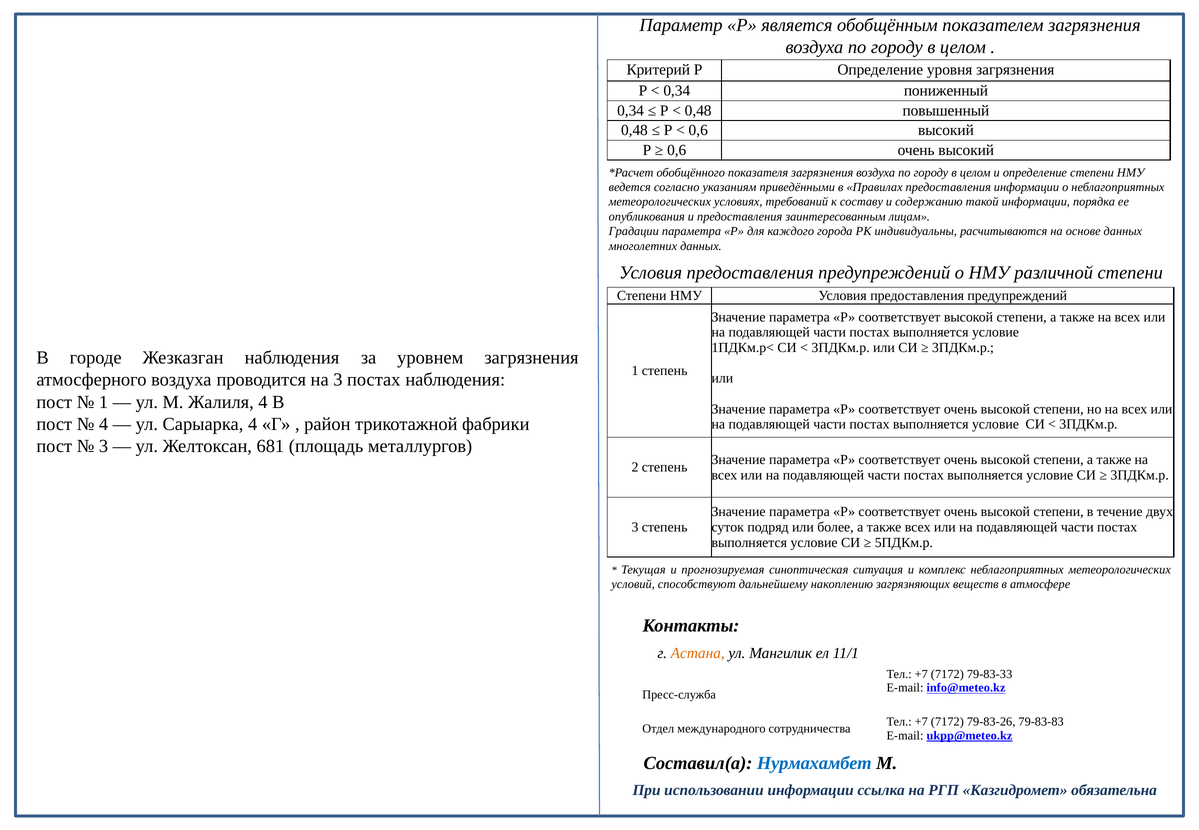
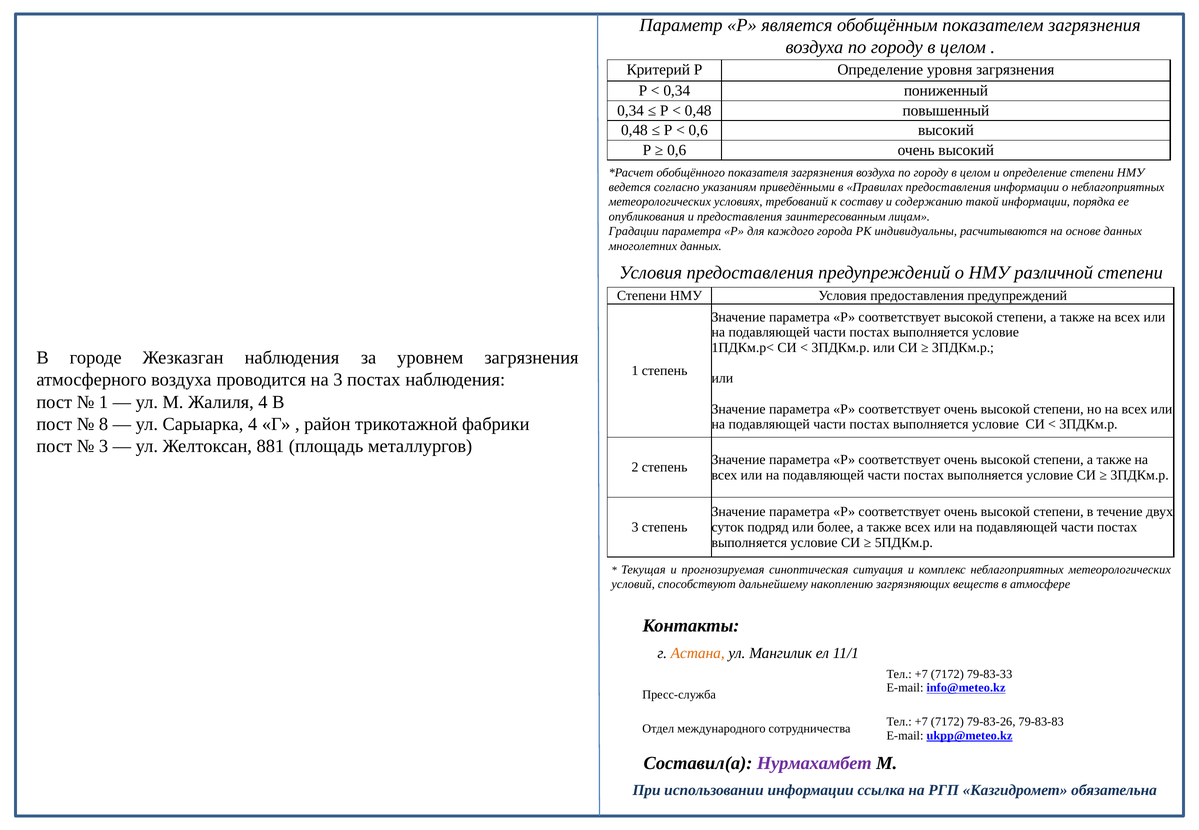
4: 4 -> 8 (103, 424)
681: 681 -> 881 (270, 446)
Нурмахамбет colour: blue -> purple (814, 763)
